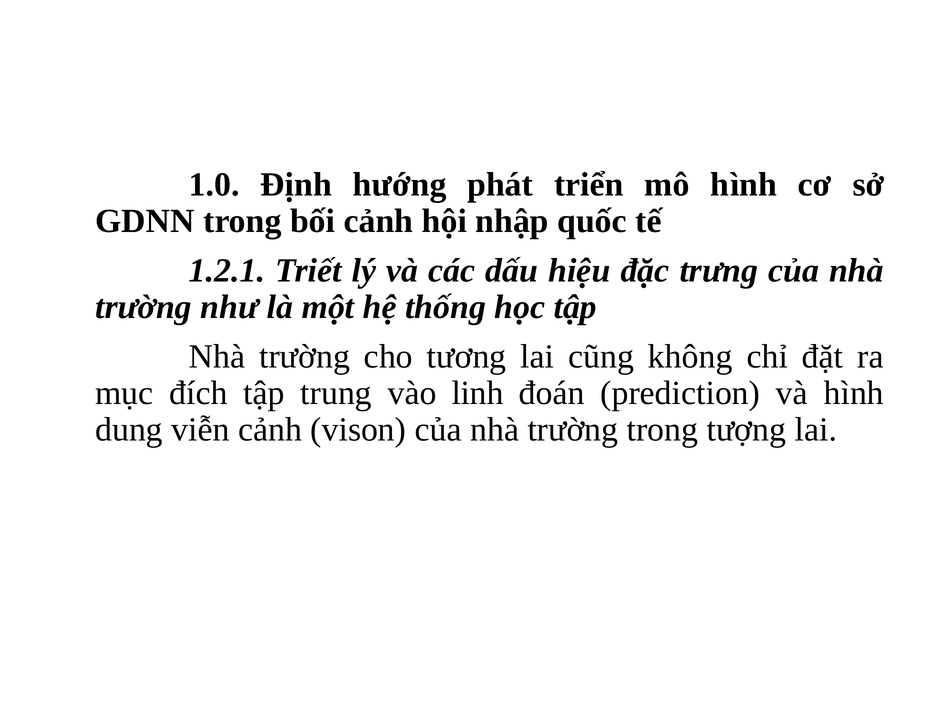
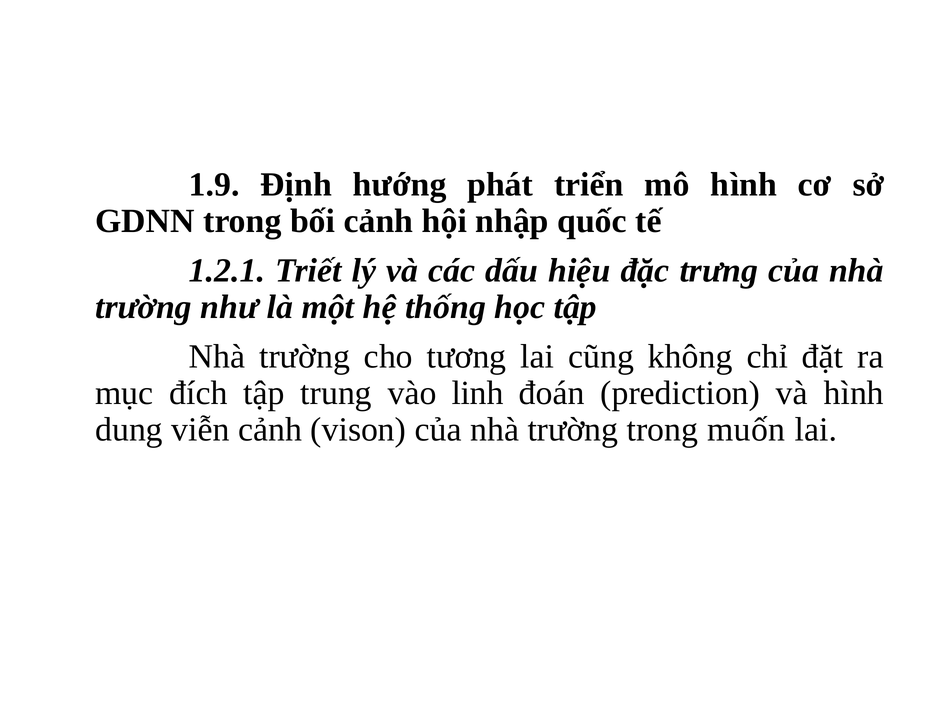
1.0: 1.0 -> 1.9 (214, 184)
tượng: tượng -> muốn (746, 430)
